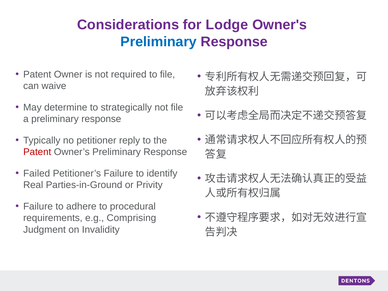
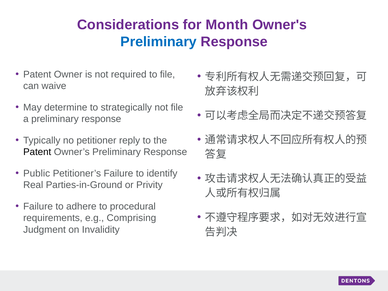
Lodge: Lodge -> Month (227, 25)
Patent colour: red -> black (37, 152)
Failed: Failed -> Public (37, 173)
